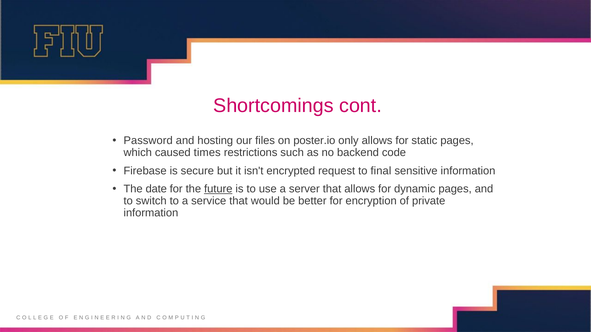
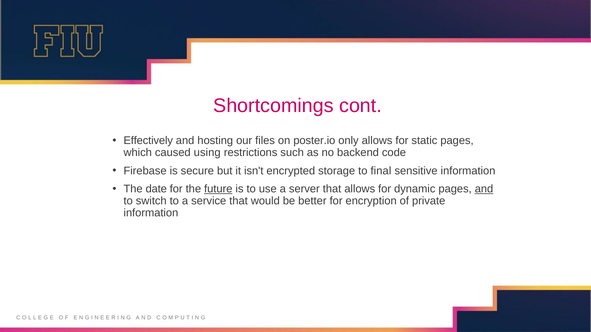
Password: Password -> Effectively (148, 141)
times: times -> using (207, 153)
request: request -> storage (337, 171)
and underline: none -> present (484, 189)
